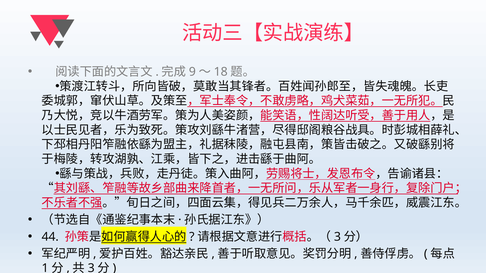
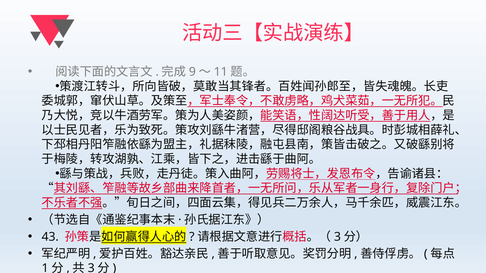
18: 18 -> 11 (221, 72)
44: 44 -> 43 (50, 237)
